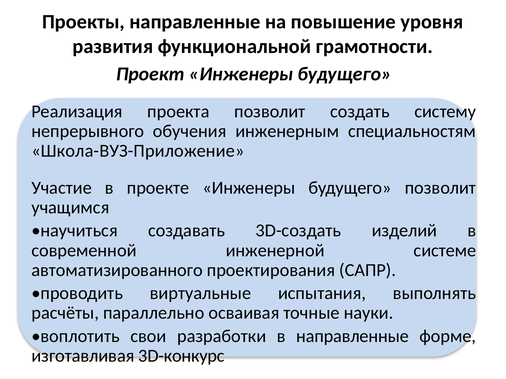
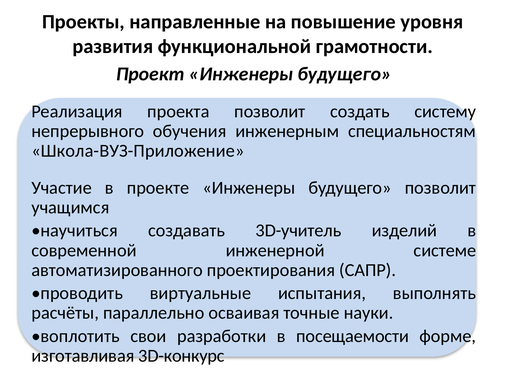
3D-создать: 3D-создать -> 3D-учитель (298, 231)
в направленные: направленные -> посещаемости (353, 337)
